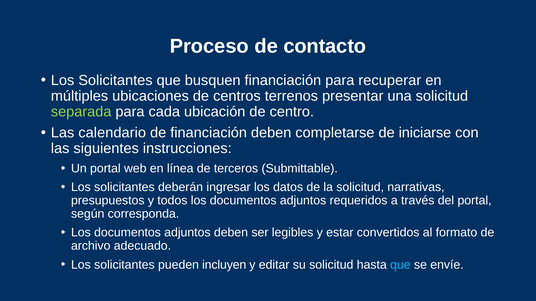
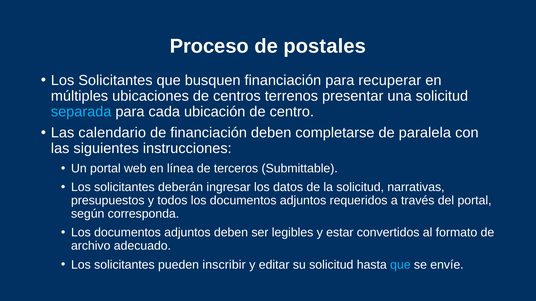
contacto: contacto -> postales (325, 46)
separada colour: light green -> light blue (81, 112)
iniciarse: iniciarse -> paralela (425, 133)
incluyen: incluyen -> inscribir (224, 265)
